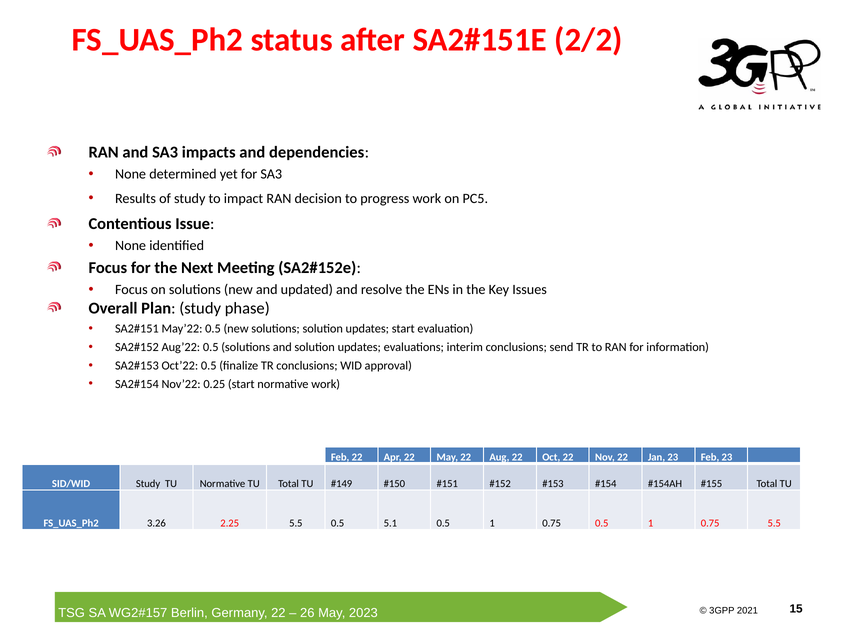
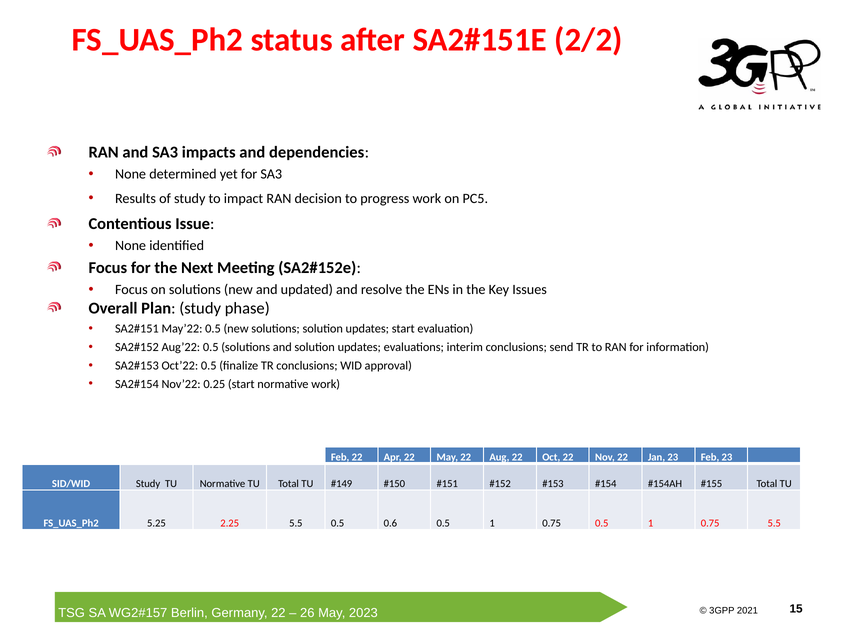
3.26: 3.26 -> 5.25 (156, 523)
5.1: 5.1 -> 0.6 (390, 523)
